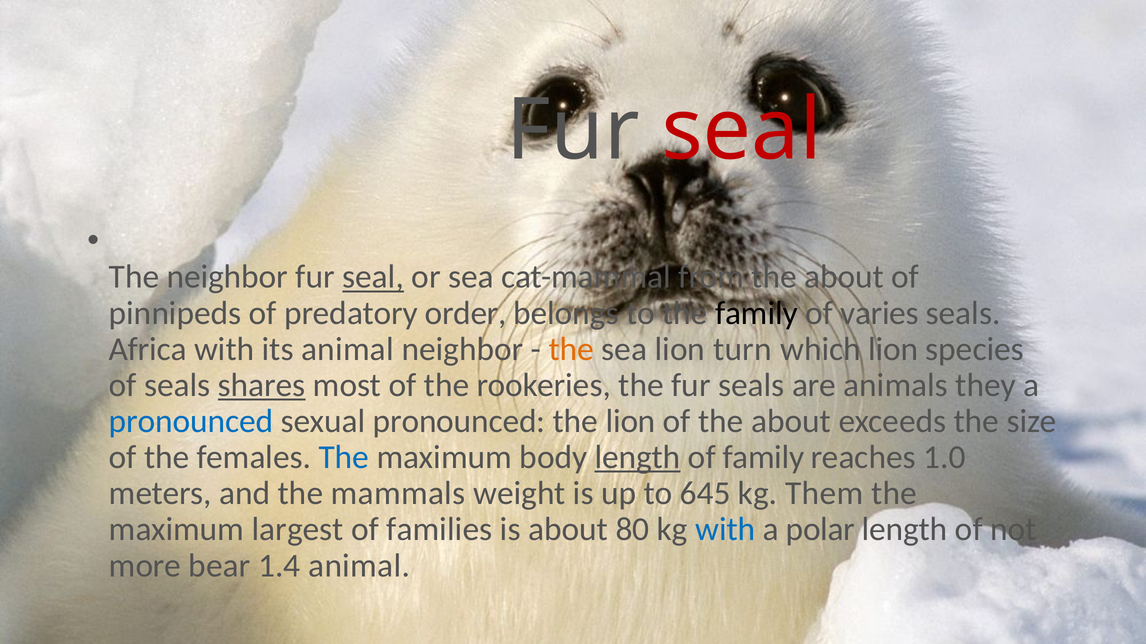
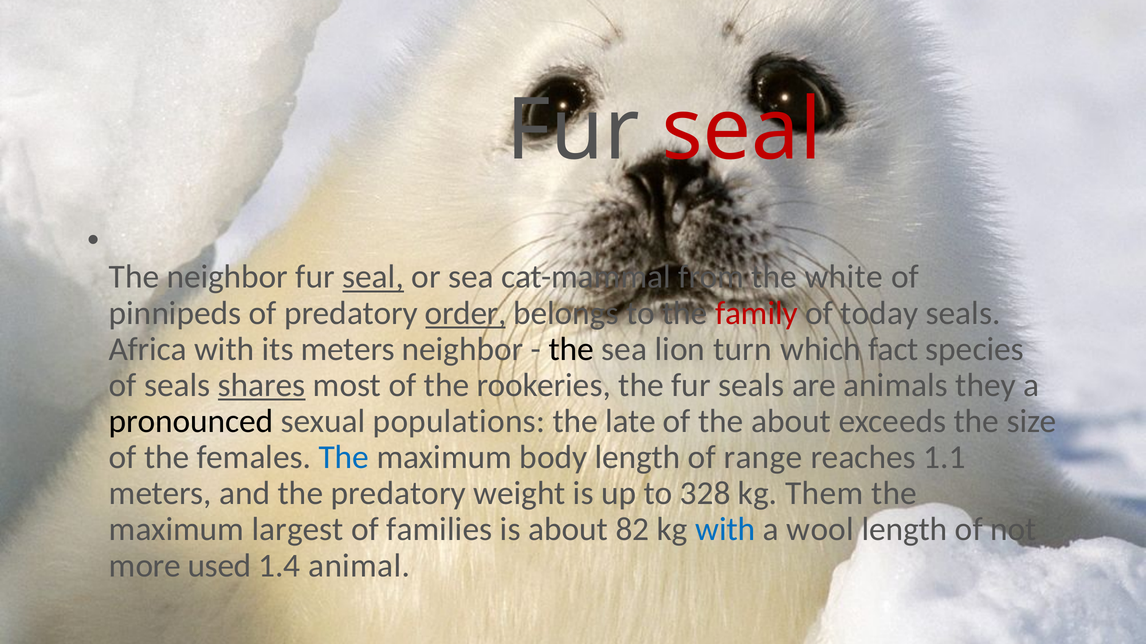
from the about: about -> white (844, 277)
order underline: none -> present (466, 313)
family colour: black -> red (756, 313)
varies: varies -> today (879, 313)
its animal: animal -> meters (348, 349)
the colour: orange -> black (571, 349)
which lion: lion -> fact (893, 349)
pronounced colour: blue -> black (191, 422)
sexual pronounced: pronounced -> populations (459, 422)
the lion: lion -> late (631, 422)
length underline: present -> none (638, 458)
of family: family -> range (763, 458)
1.0: 1.0 -> 1.1 (944, 458)
the mammals: mammals -> predatory (398, 494)
645: 645 -> 328 (705, 494)
80: 80 -> 82 (632, 530)
polar: polar -> wool (820, 530)
bear: bear -> used (220, 566)
